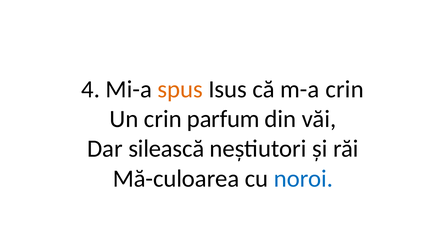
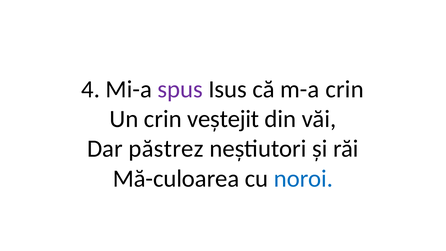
spus colour: orange -> purple (180, 89)
parfum: parfum -> veștejit (223, 119)
silească: silească -> păstrez (166, 149)
